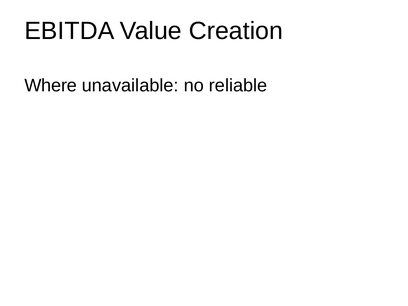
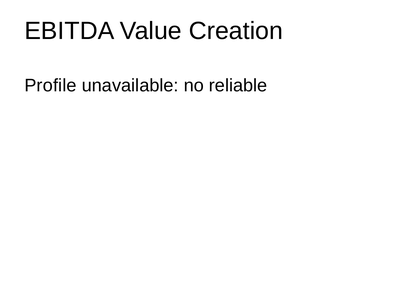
Where: Where -> Profile (51, 86)
